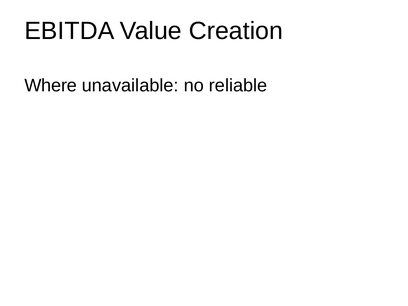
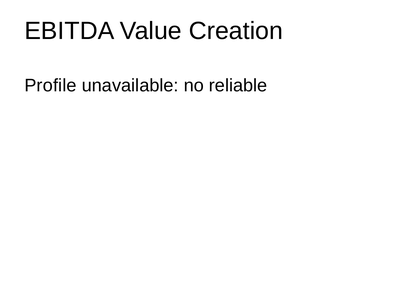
Where: Where -> Profile (51, 86)
